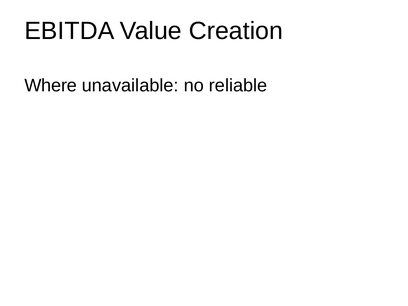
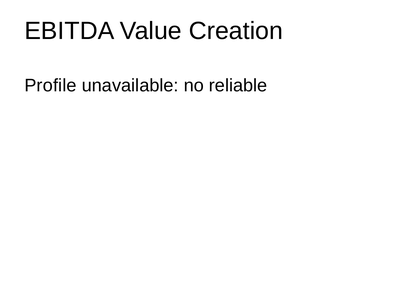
Where: Where -> Profile (51, 86)
